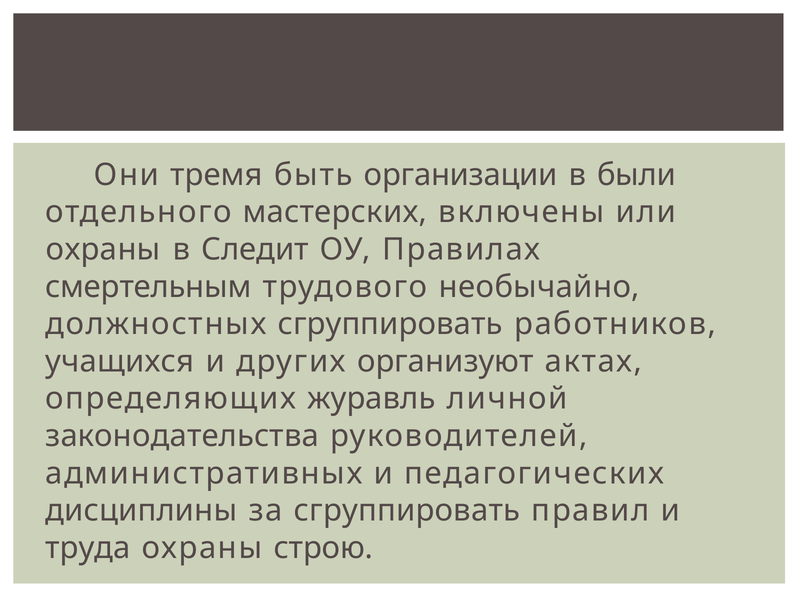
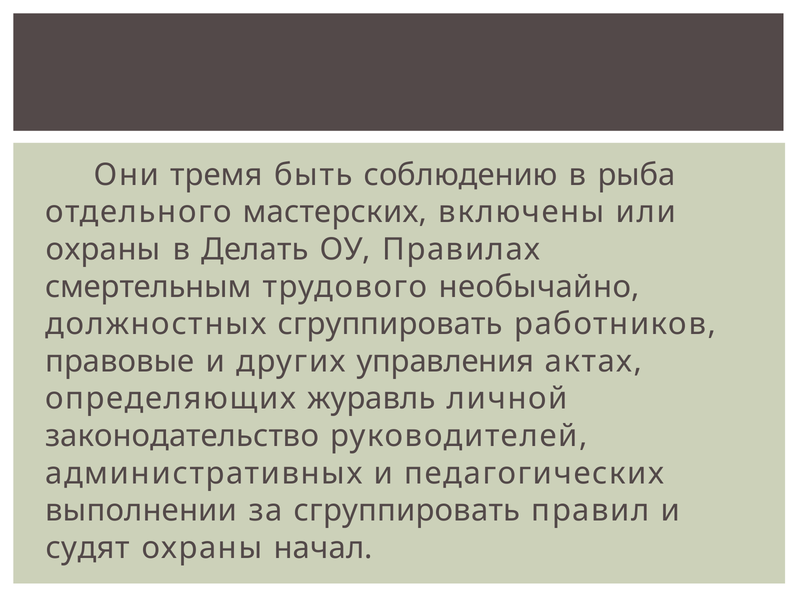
организации: организации -> соблюдению (461, 175)
были: были -> рыба (637, 175)
Следит: Следит -> Делать (255, 250)
учащихся: учащихся -> правовые (120, 362)
организуют: организуют -> управления (446, 362)
законодательства: законодательства -> законодательство (182, 436)
дисциплины: дисциплины -> выполнении (141, 511)
труда: труда -> судят (88, 548)
строю: строю -> начал (323, 548)
